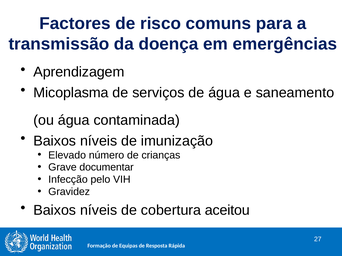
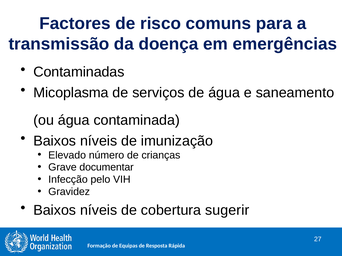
Aprendizagem: Aprendizagem -> Contaminadas (79, 72)
aceitou: aceitou -> sugerir (227, 211)
